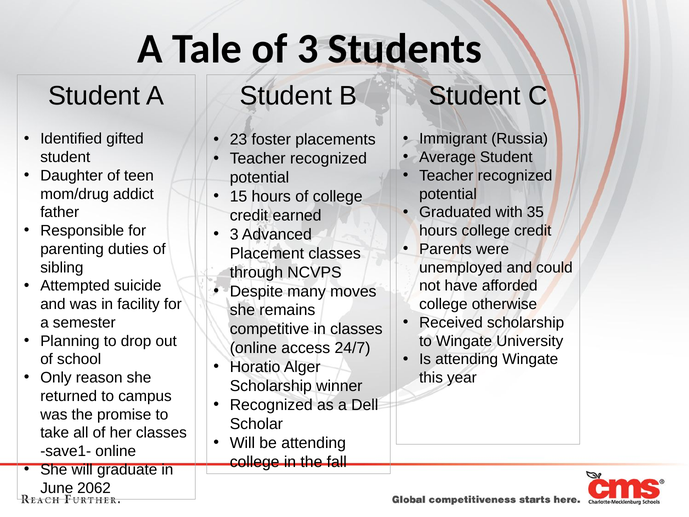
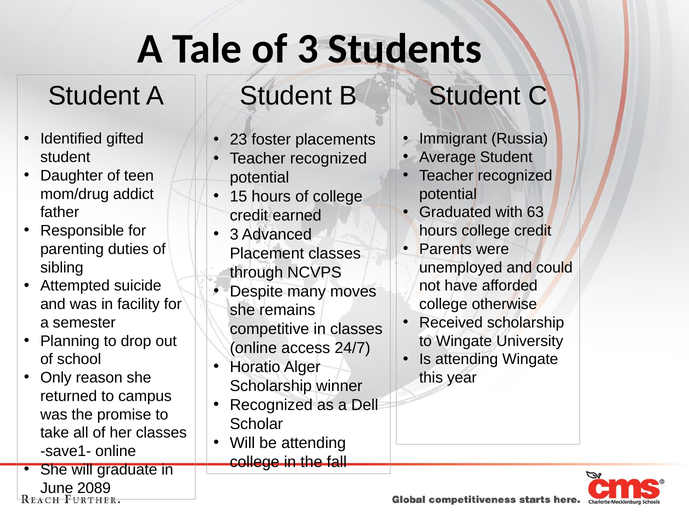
35: 35 -> 63 (535, 212)
2062: 2062 -> 2089 (94, 488)
